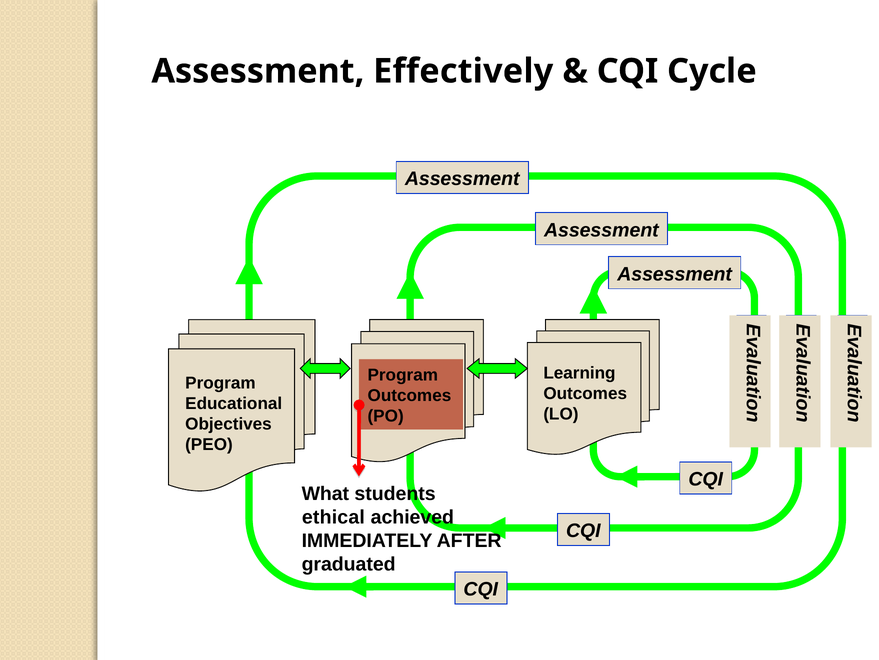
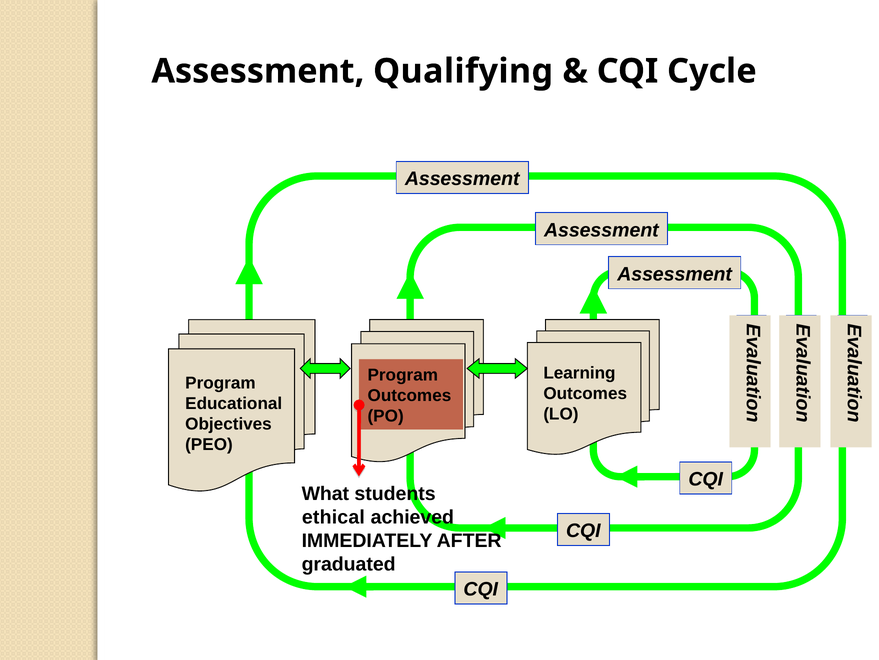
Effectively: Effectively -> Qualifying (463, 71)
